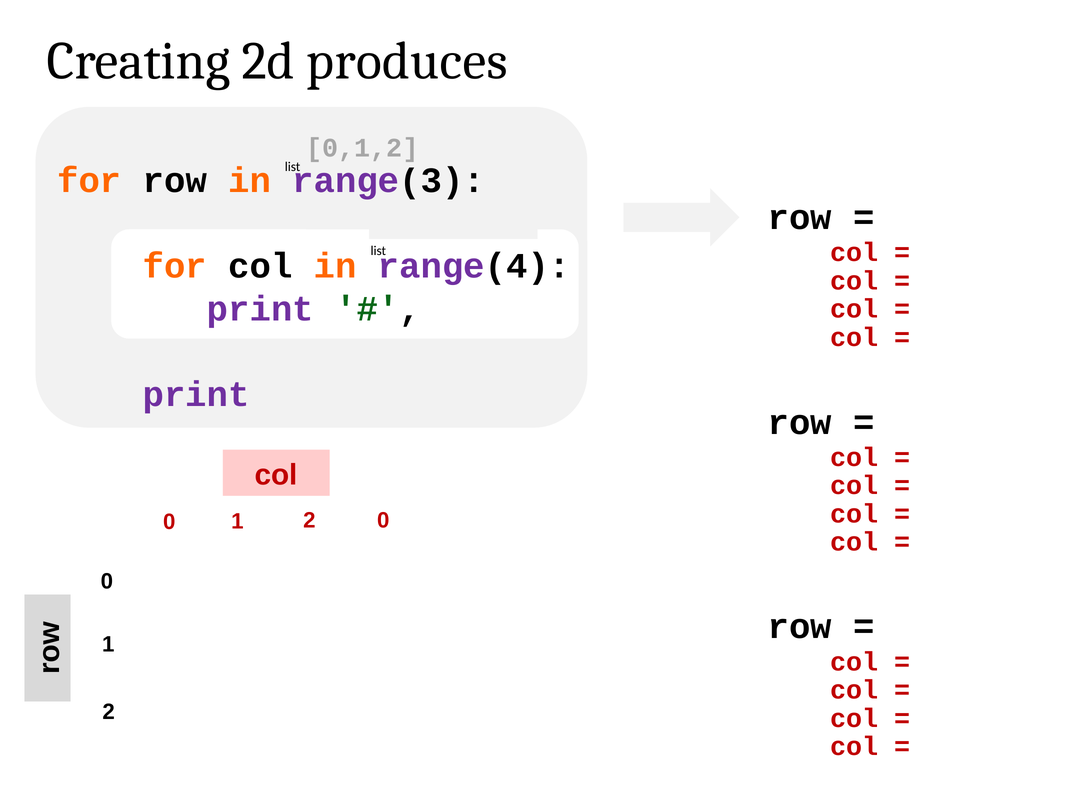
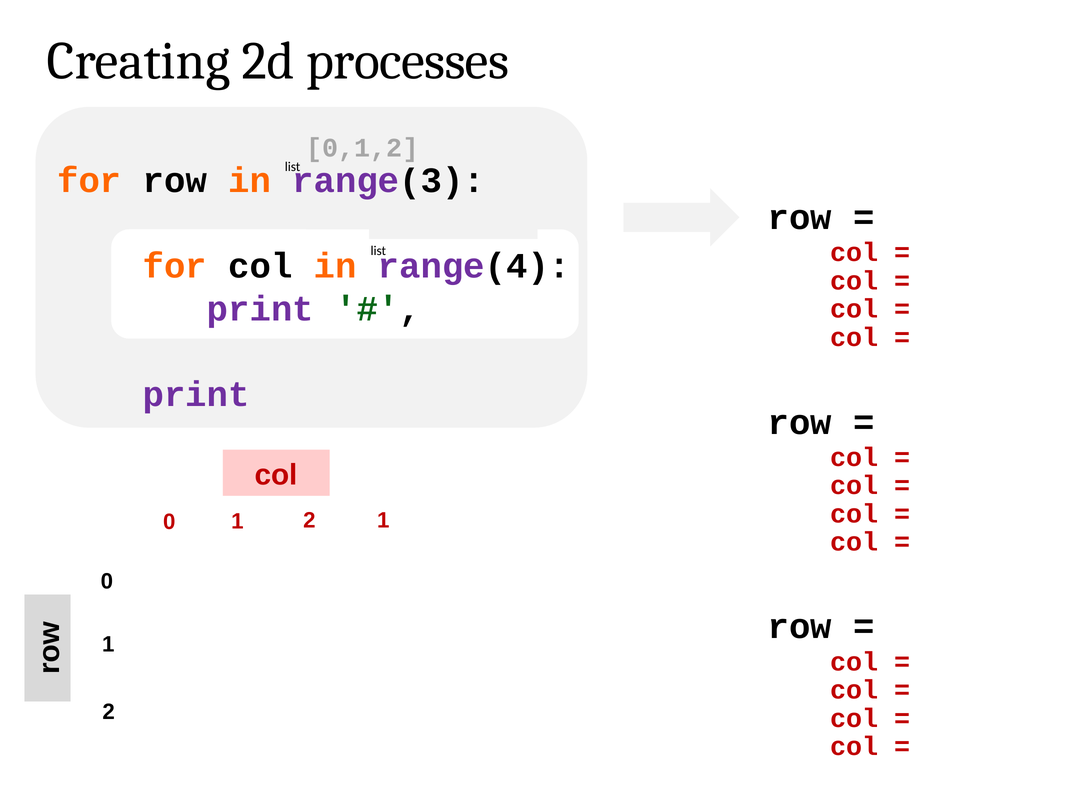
produces: produces -> processes (408, 61)
1 2 0: 0 -> 1 (383, 520)
